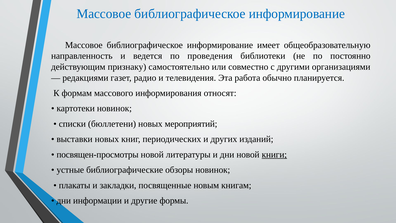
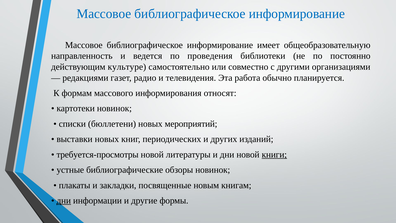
признаку: признаку -> культуре (127, 67)
посвящен-просмотры: посвящен-просмотры -> требуется-просмотры (98, 154)
дни underline: none -> present (64, 200)
